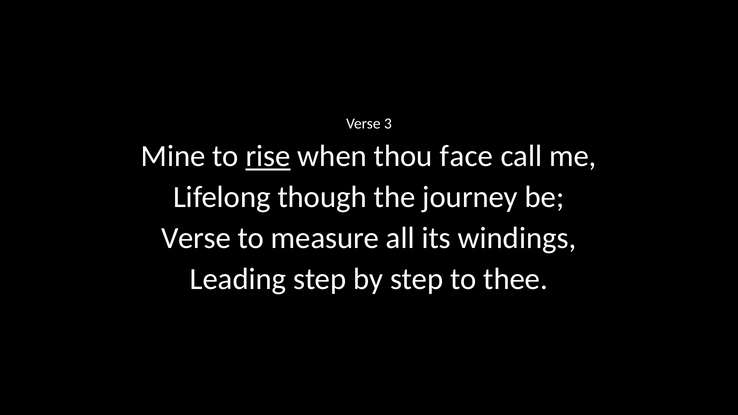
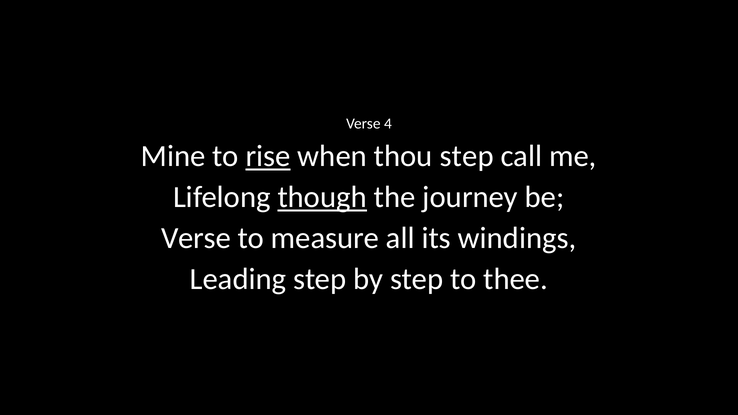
3: 3 -> 4 (388, 124)
thou face: face -> step (467, 156)
though underline: none -> present (322, 197)
